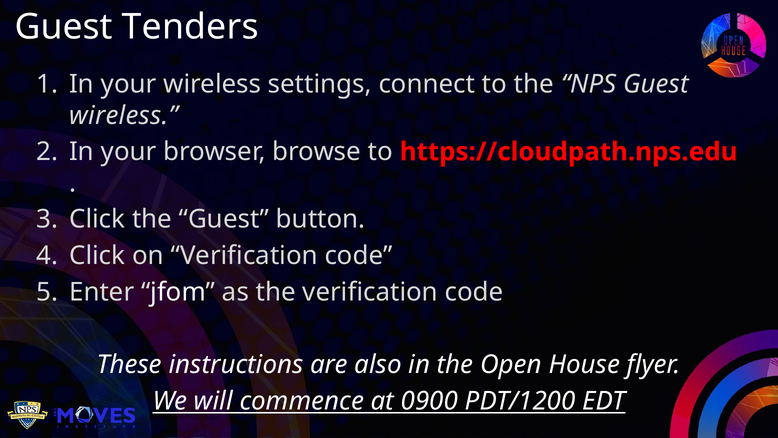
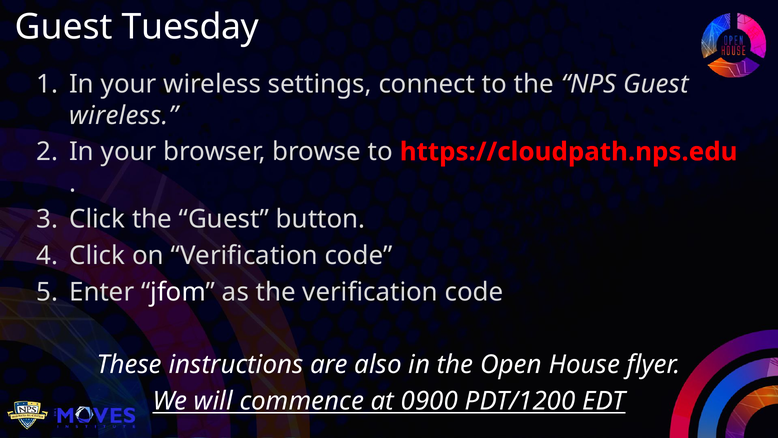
Tenders: Tenders -> Tuesday (191, 27)
